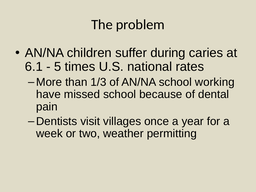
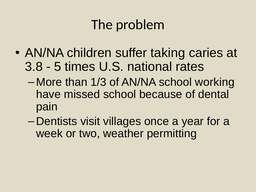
during: during -> taking (168, 53)
6.1: 6.1 -> 3.8 (34, 67)
